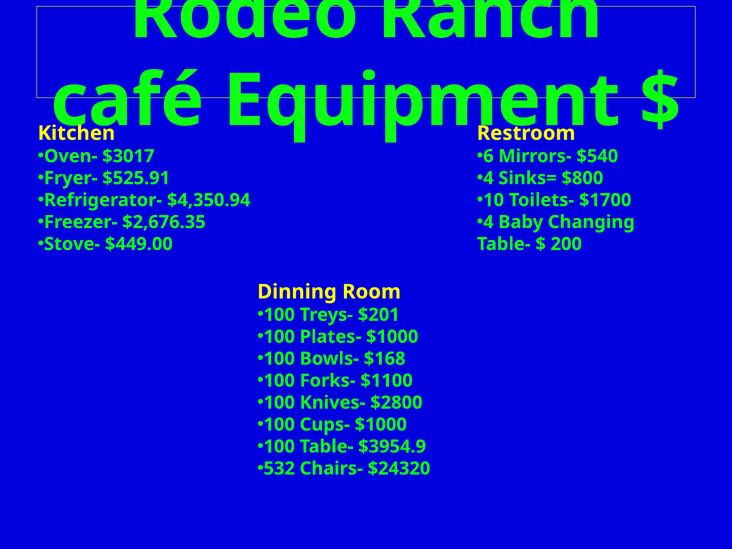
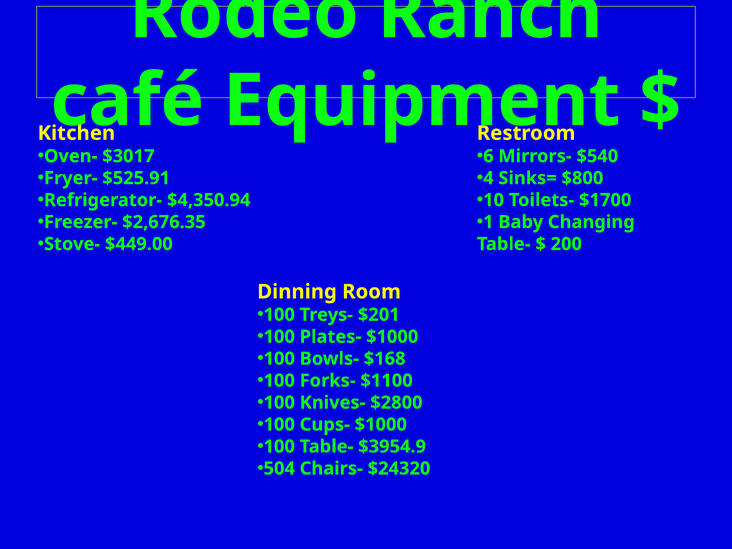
4: 4 -> 1 (488, 222)
532: 532 -> 504 (279, 468)
